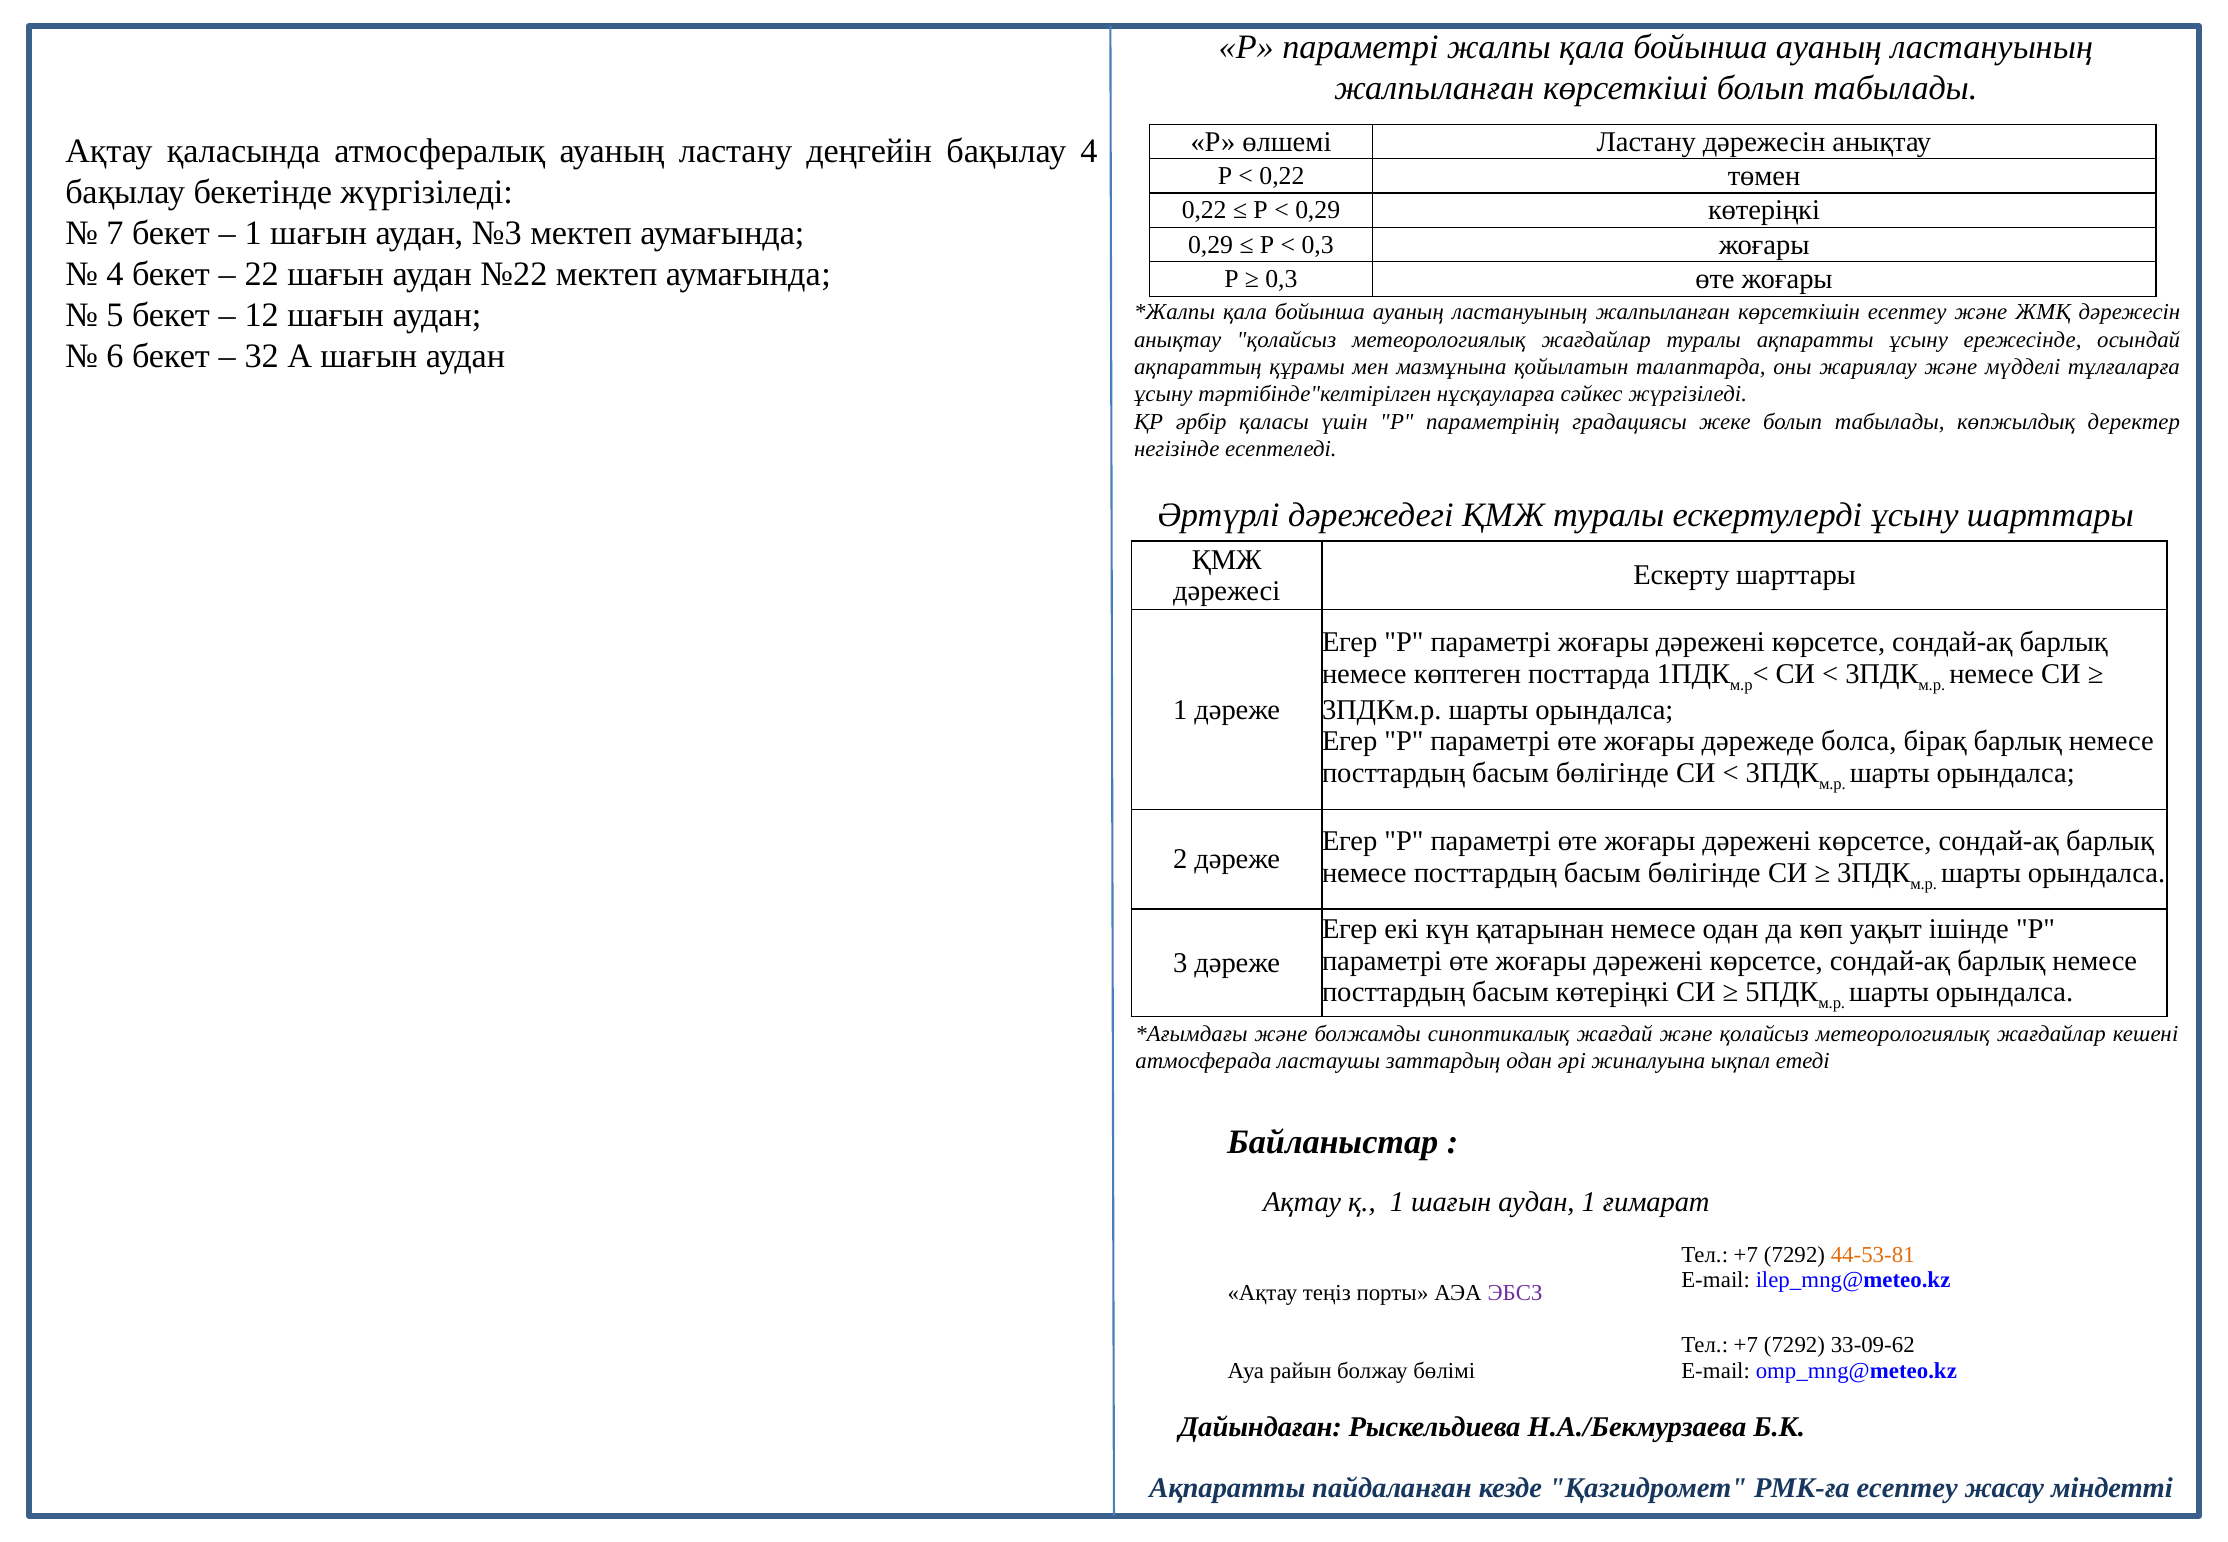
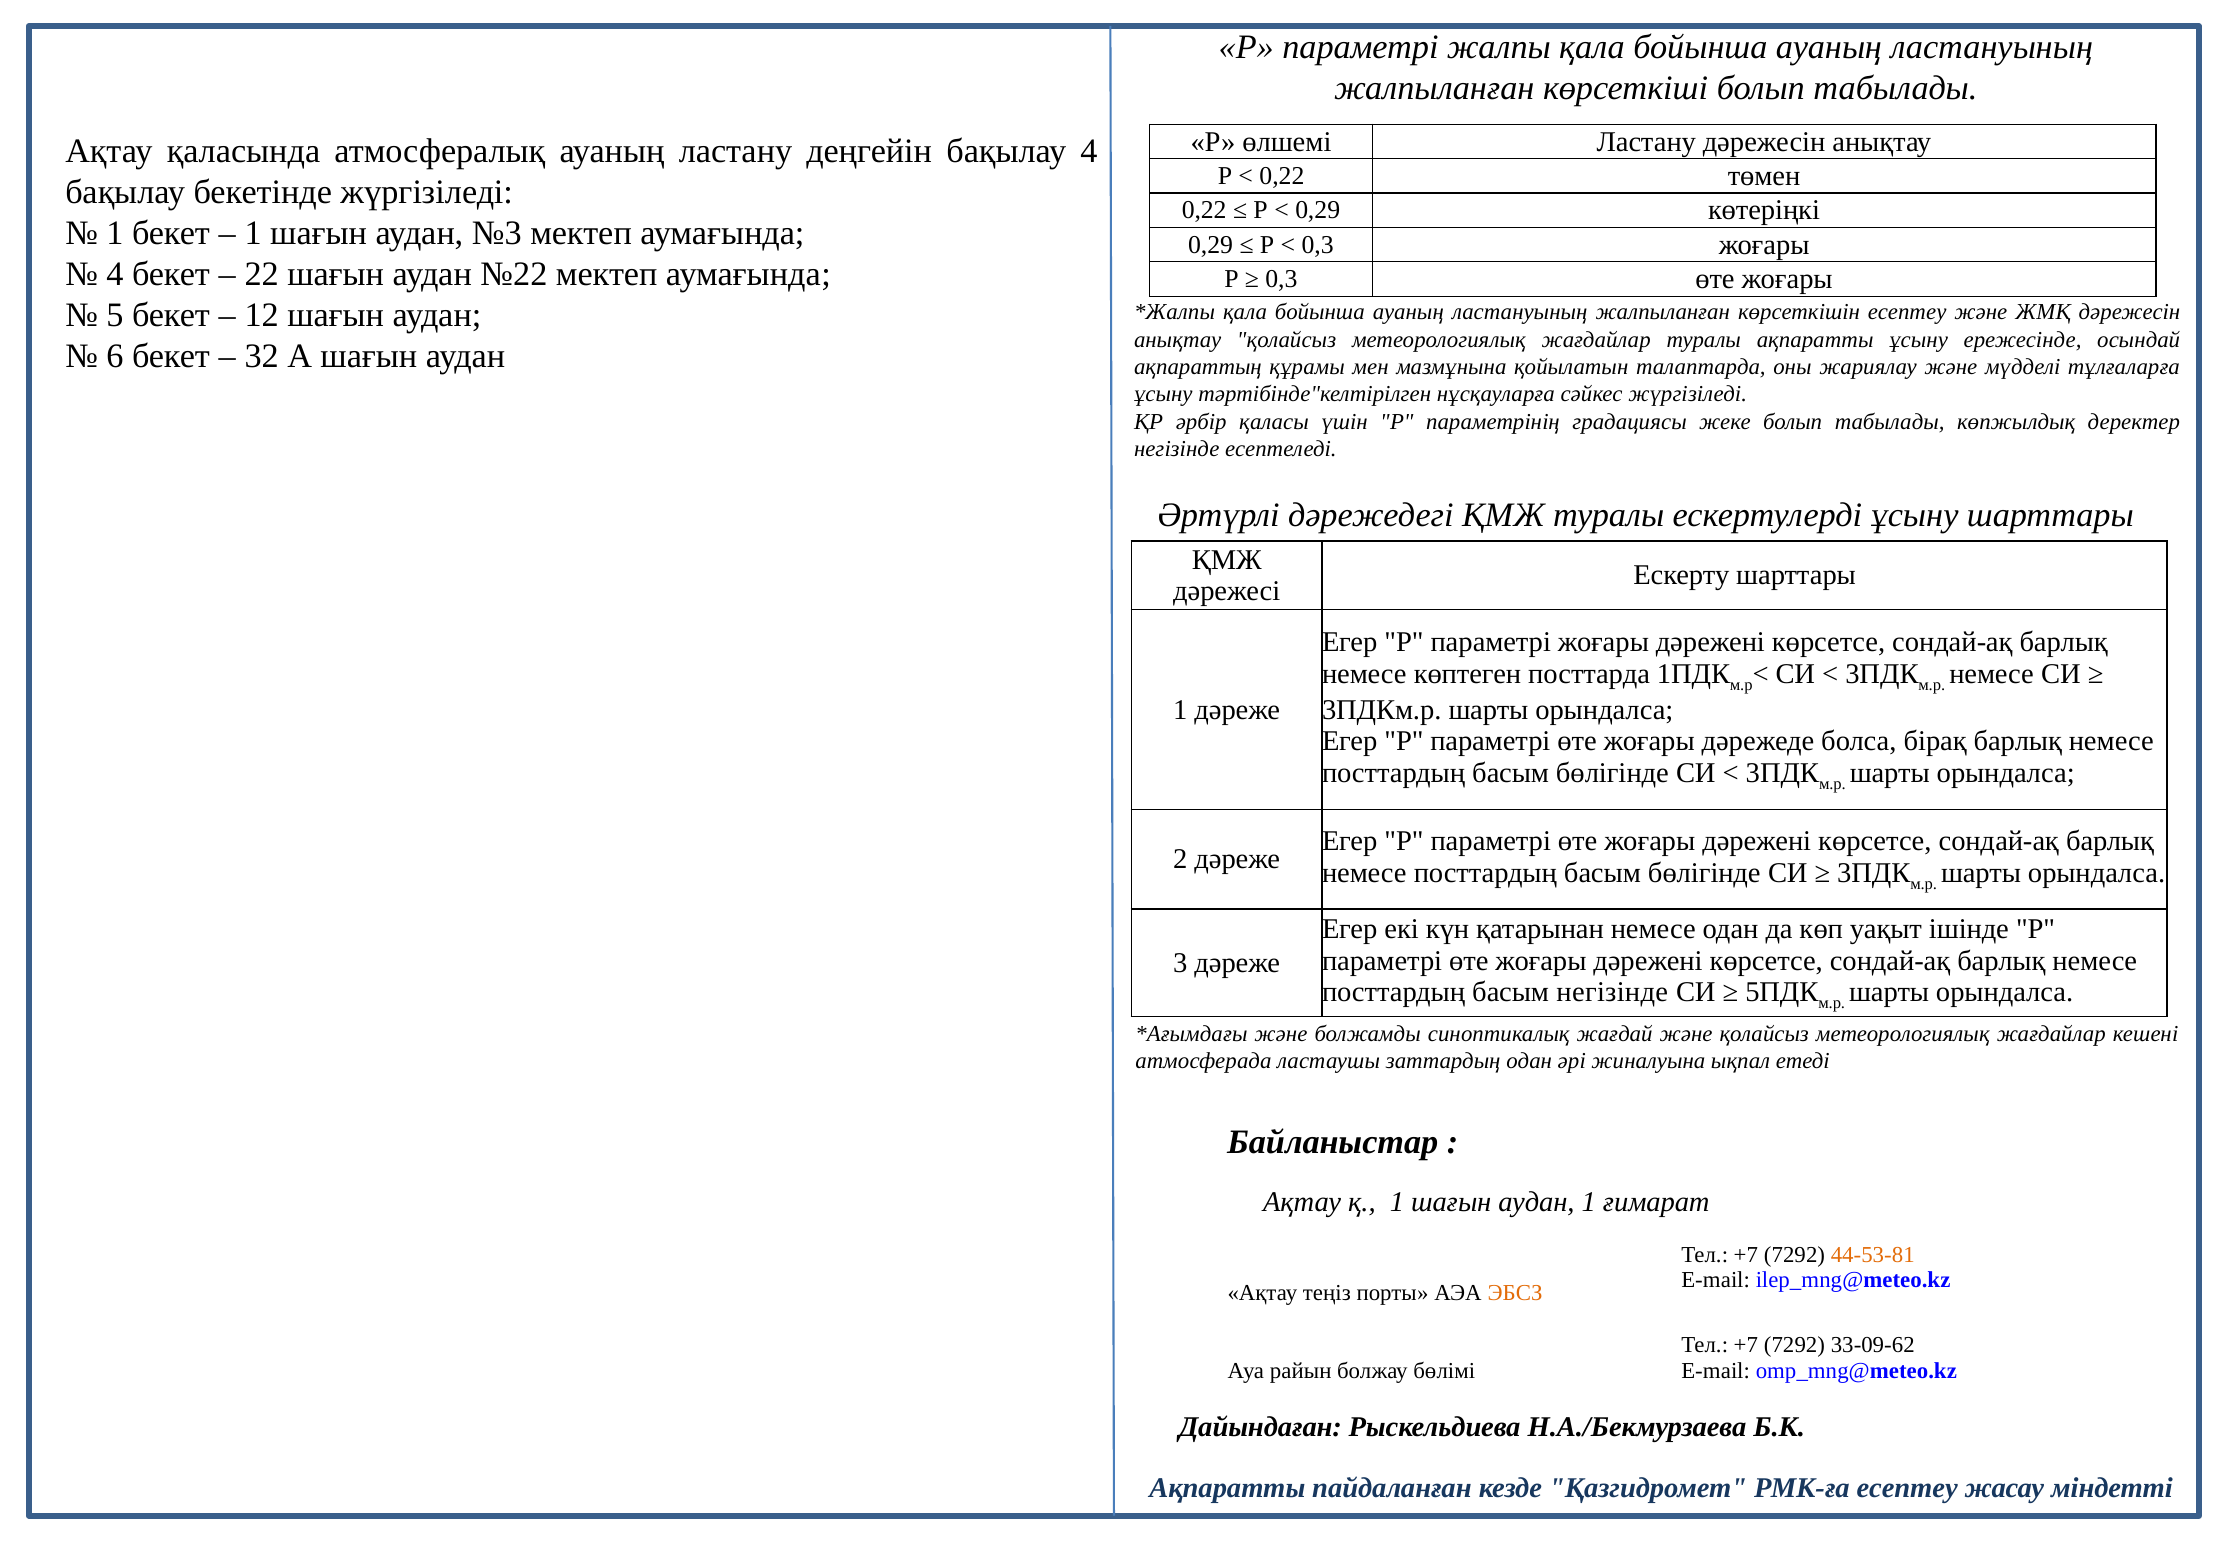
7: 7 -> 1 (115, 233)
басым көтеріңкі: көтеріңкі -> негізінде (1612, 993)
ЭБСЗ colour: purple -> orange (1515, 1293)
